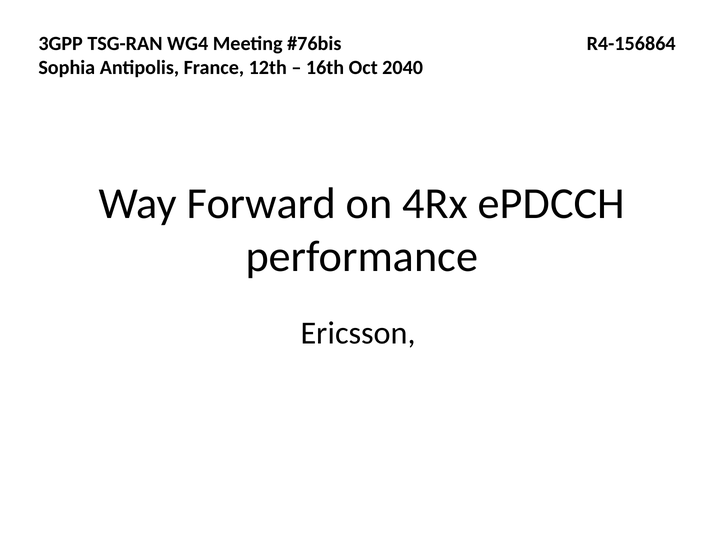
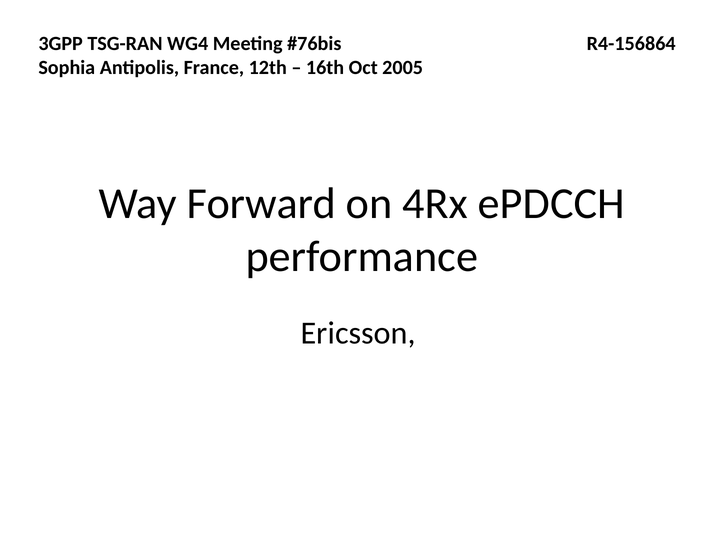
2040: 2040 -> 2005 (403, 68)
